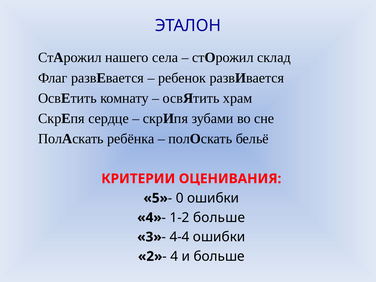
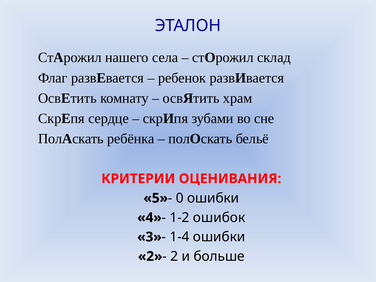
1-2 больше: больше -> ошибок (219, 218)
4-4: 4-4 -> 1-4 (180, 237)
4: 4 -> 2 (174, 256)
